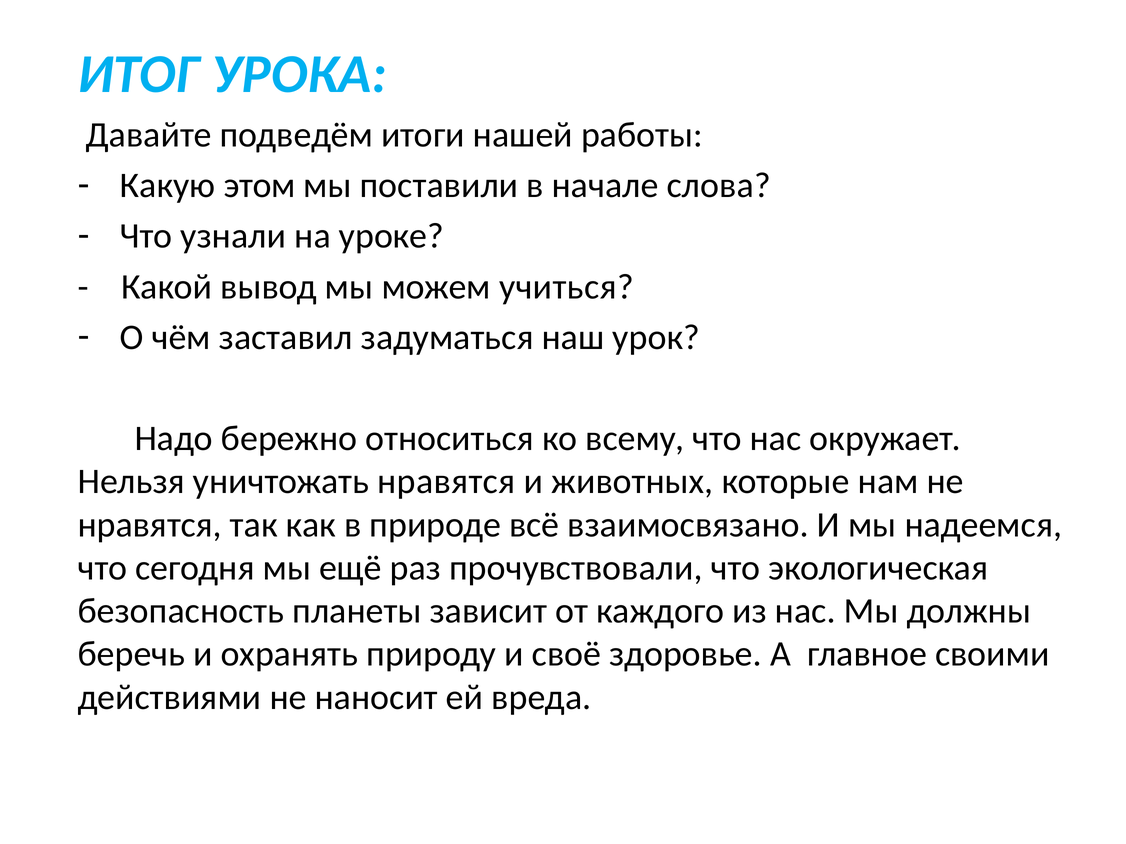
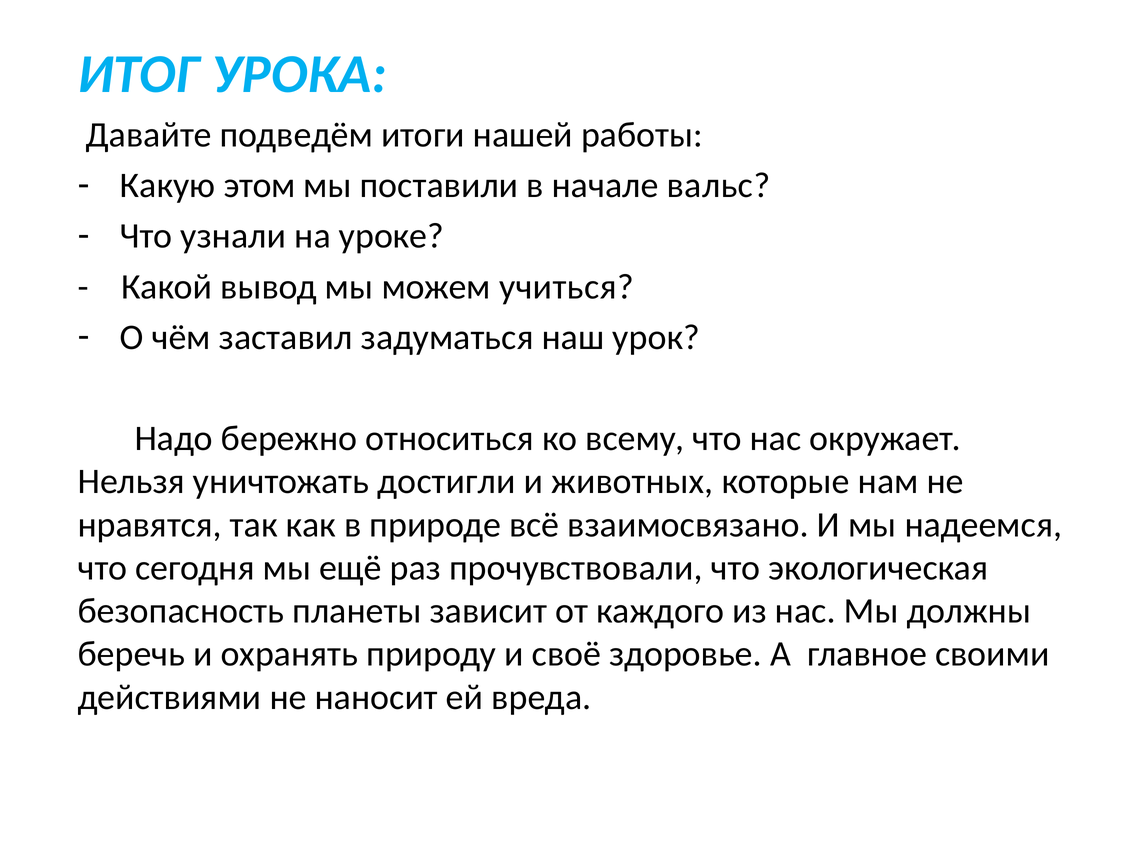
слова: слова -> вальс (719, 186)
уничтожать нравятся: нравятся -> достигли (447, 482)
